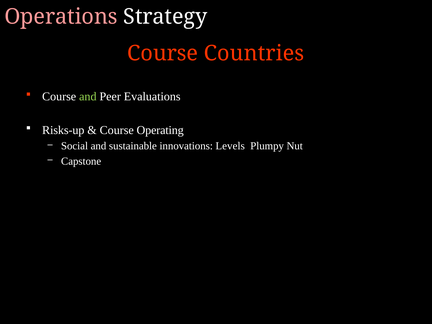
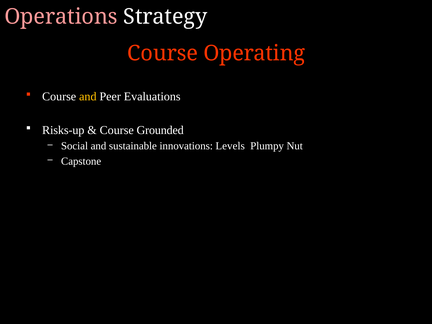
Countries: Countries -> Operating (254, 53)
and colour: light green -> yellow (88, 97)
Operating: Operating -> Grounded (160, 130)
